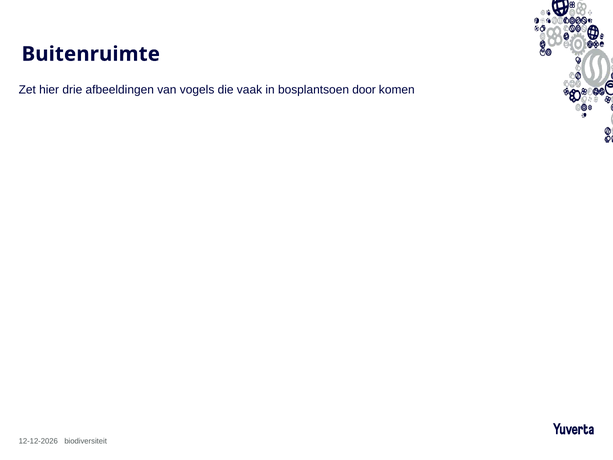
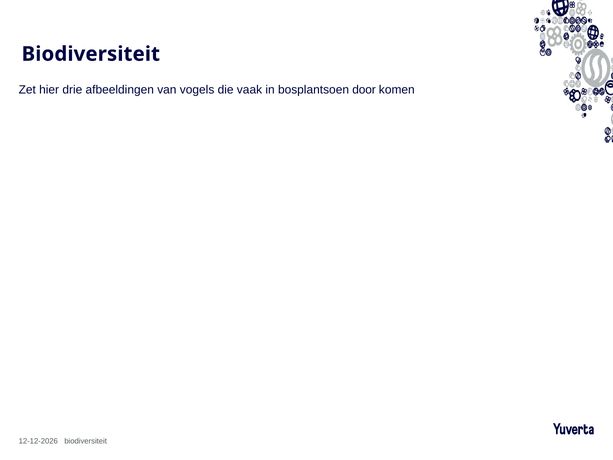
Buitenruimte: Buitenruimte -> Biodiversiteit (91, 54)
